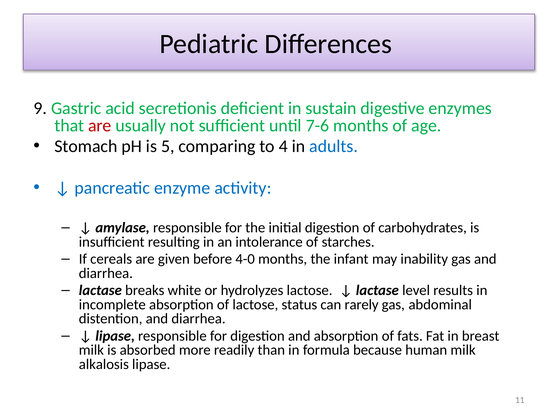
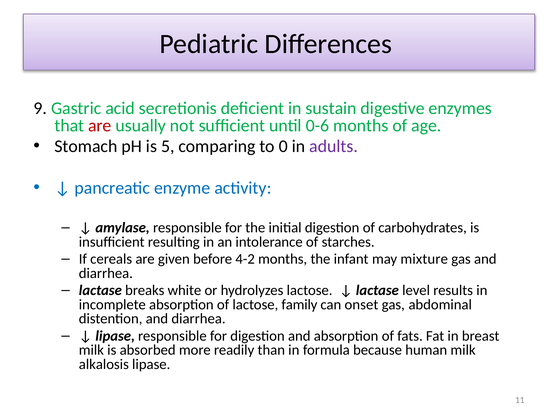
7-6: 7-6 -> 0-6 (317, 125)
4: 4 -> 0 (283, 146)
adults colour: blue -> purple (334, 146)
4-0: 4-0 -> 4-2 (245, 259)
inability: inability -> mixture (424, 259)
status: status -> family (299, 304)
rarely: rarely -> onset (361, 304)
